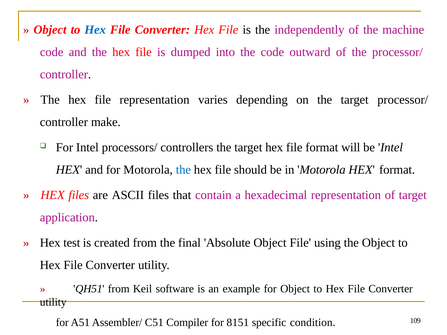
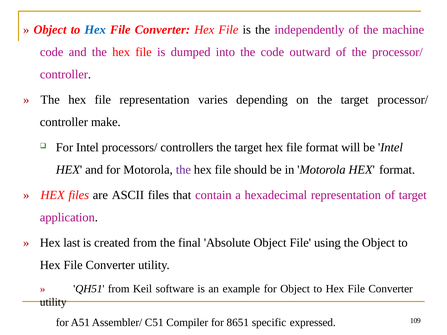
the colour: blue -> purple (183, 170)
test: test -> last (72, 243)
8151: 8151 -> 8651 (238, 323)
condition: condition -> expressed (313, 323)
